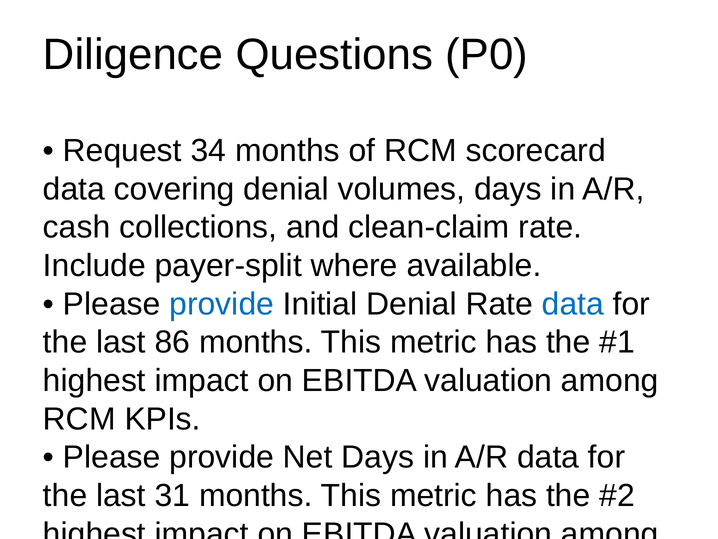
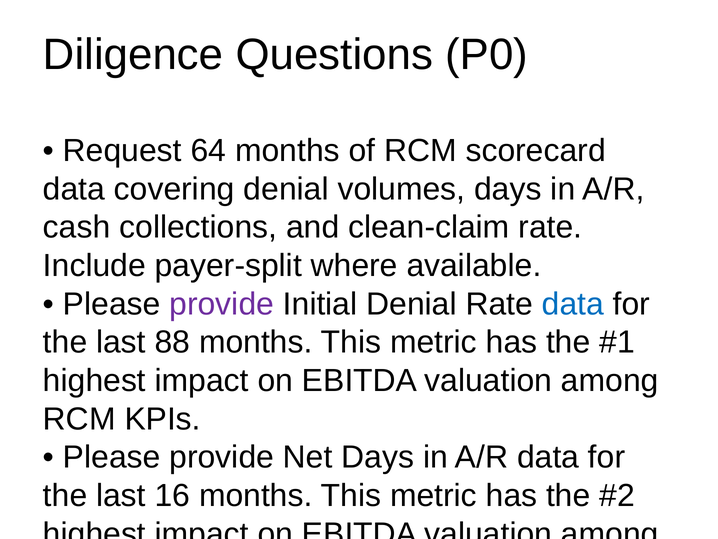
34: 34 -> 64 (208, 151)
provide colour: blue -> purple (222, 304)
86: 86 -> 88 (172, 342)
31: 31 -> 16 (172, 495)
